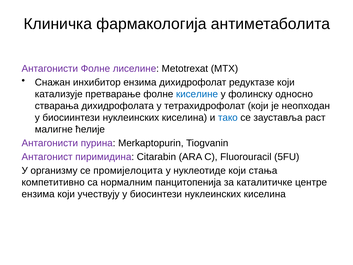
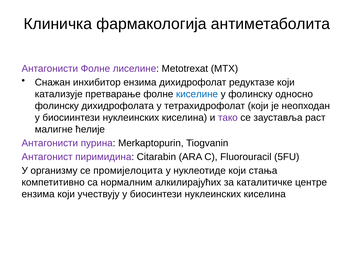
стварања: стварања -> фолинску (57, 106)
тако colour: blue -> purple (228, 118)
панцитопенија: панцитопенија -> алкилирајућих (188, 182)
